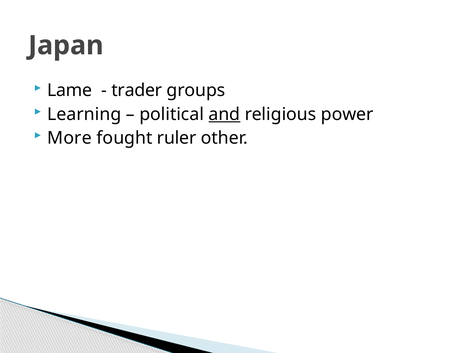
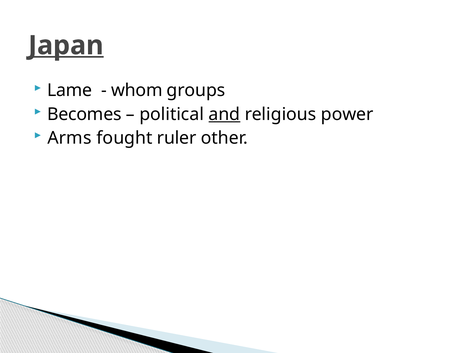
Japan underline: none -> present (66, 45)
trader: trader -> whom (137, 90)
Learning: Learning -> Becomes (84, 114)
More: More -> Arms (69, 138)
